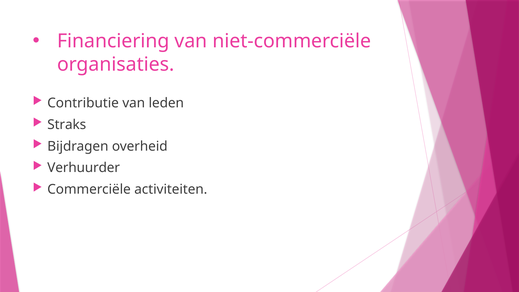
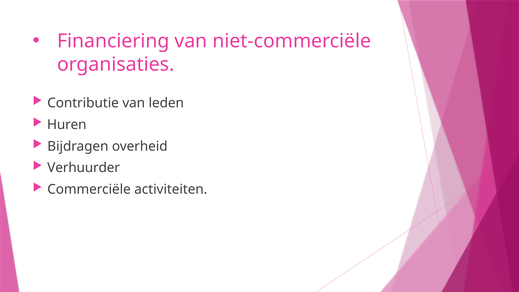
Straks: Straks -> Huren (67, 125)
